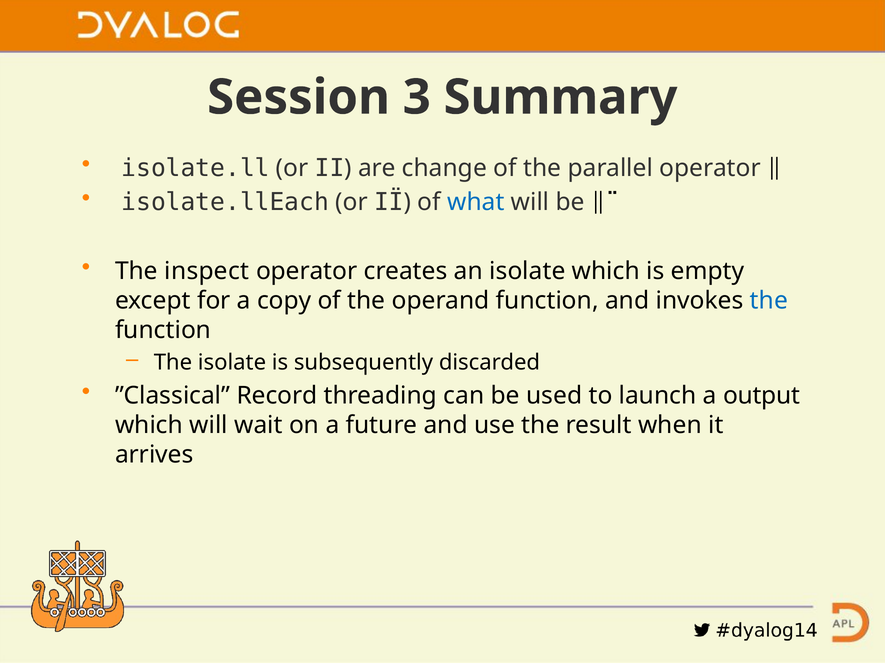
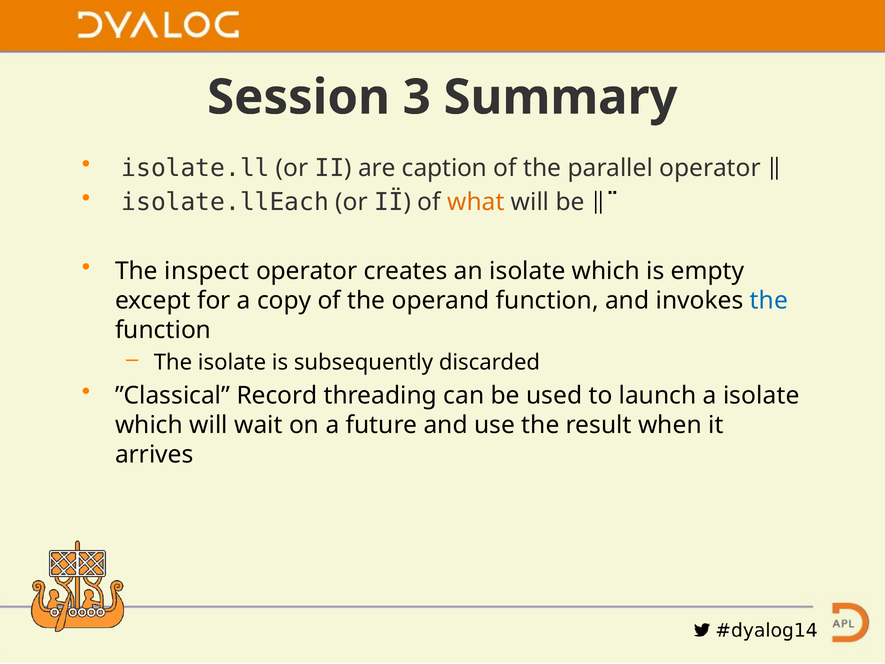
change: change -> caption (445, 168)
what colour: blue -> orange (476, 202)
a output: output -> isolate (761, 396)
